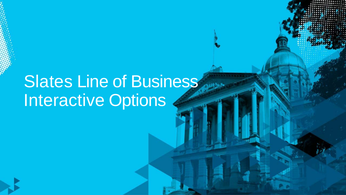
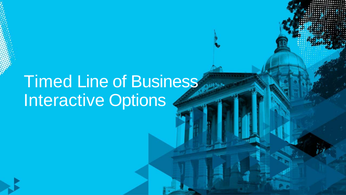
Slates: Slates -> Timed (48, 81)
